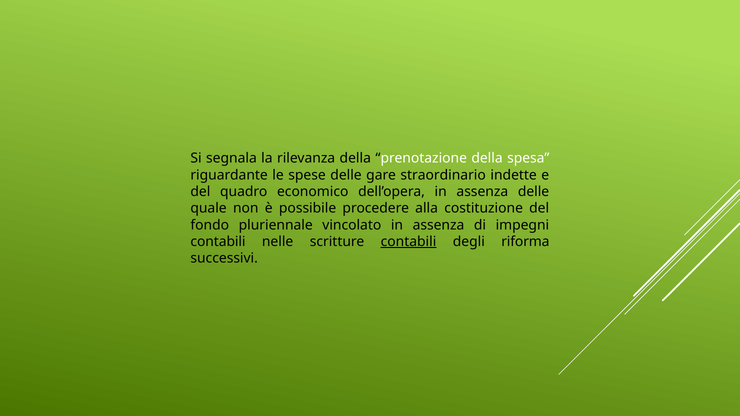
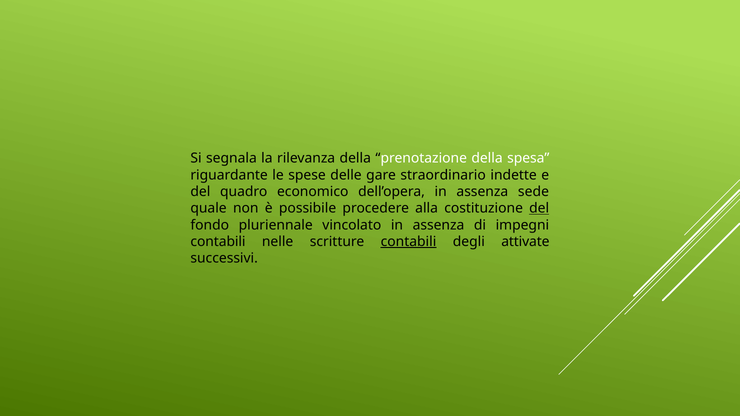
assenza delle: delle -> sede (533, 192)
del underline: none -> present (539, 208)
riforma: riforma -> attivate (525, 242)
